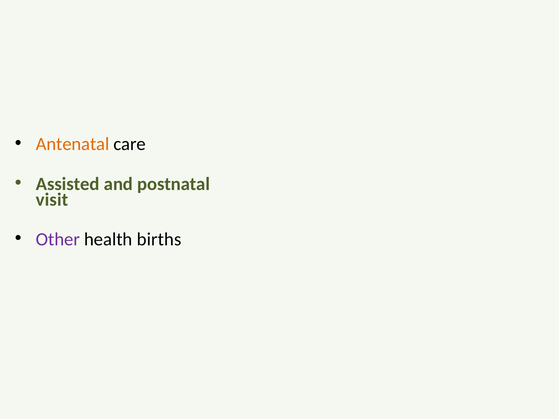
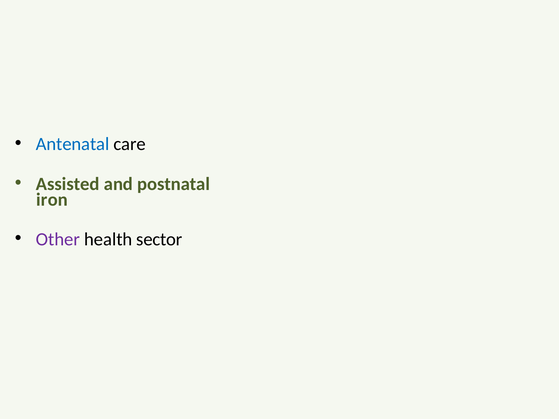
Antenatal colour: orange -> blue (73, 144)
visit: visit -> iron (52, 200)
births: births -> sector (159, 240)
